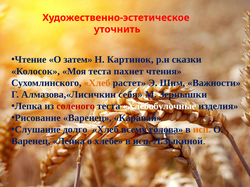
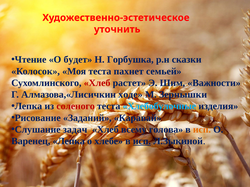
затем: затем -> будет (78, 60)
Картинок: Картинок -> Горбушка (130, 60)
чтения: чтения -> семьей (164, 71)
Хлеб colour: orange -> red (97, 83)
себя: себя -> ходе (130, 95)
Хлебобулочные colour: white -> light blue (159, 106)
Рисование Варенец: Варенец -> Заданий (87, 118)
долго: долго -> задач (75, 130)
голова underline: present -> none (166, 130)
